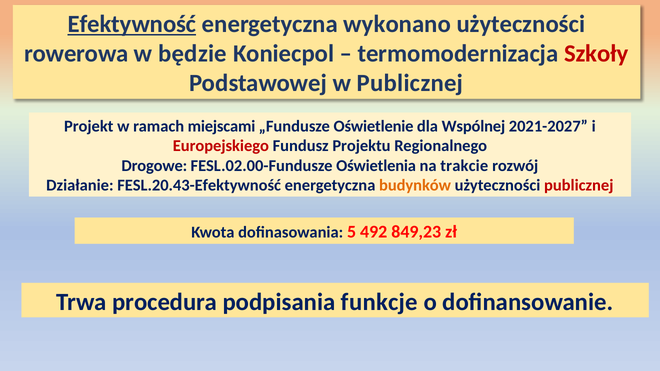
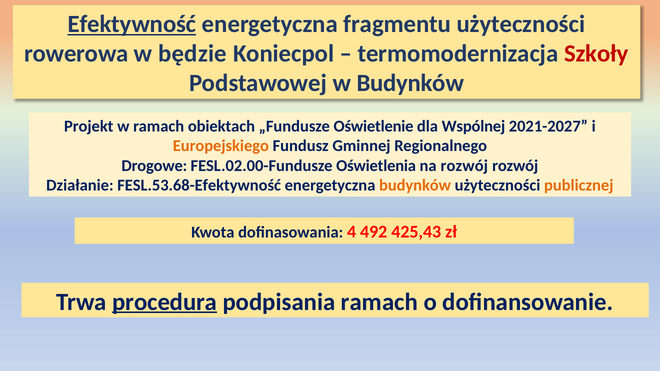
wykonano: wykonano -> fragmentu (397, 24)
w Publicznej: Publicznej -> Budynków (410, 83)
miejscami: miejscami -> obiektach (221, 126)
Europejskiego colour: red -> orange (221, 146)
Projektu: Projektu -> Gminnej (361, 146)
na trakcie: trakcie -> rozwój (464, 166)
FESL.20.43-Efektywność: FESL.20.43-Efektywność -> FESL.53.68-Efektywność (199, 186)
publicznej colour: red -> orange (579, 186)
5: 5 -> 4 (352, 232)
849,23: 849,23 -> 425,43 (416, 232)
procedura underline: none -> present (165, 302)
podpisania funkcje: funkcje -> ramach (379, 302)
